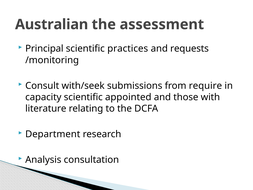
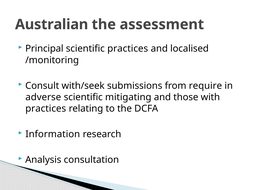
requests: requests -> localised (189, 49)
capacity: capacity -> adverse (43, 97)
appointed: appointed -> mitigating (128, 97)
literature: literature -> practices (46, 108)
Department: Department -> Information (53, 134)
